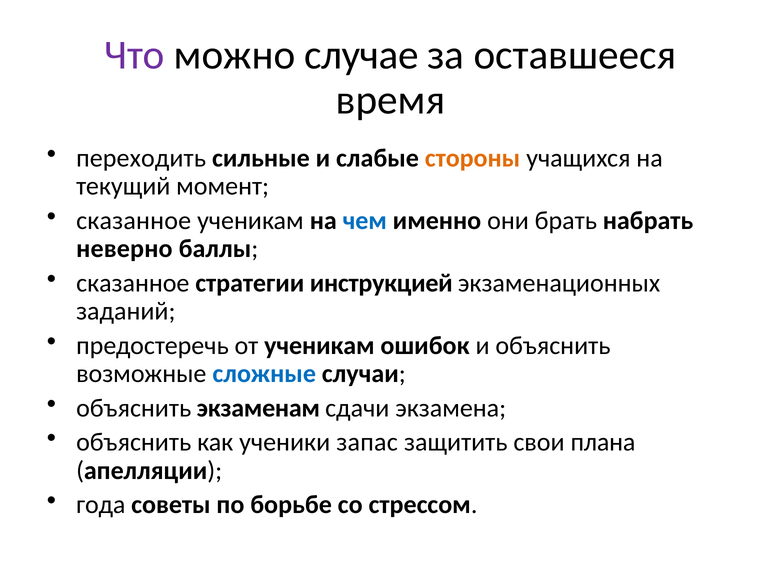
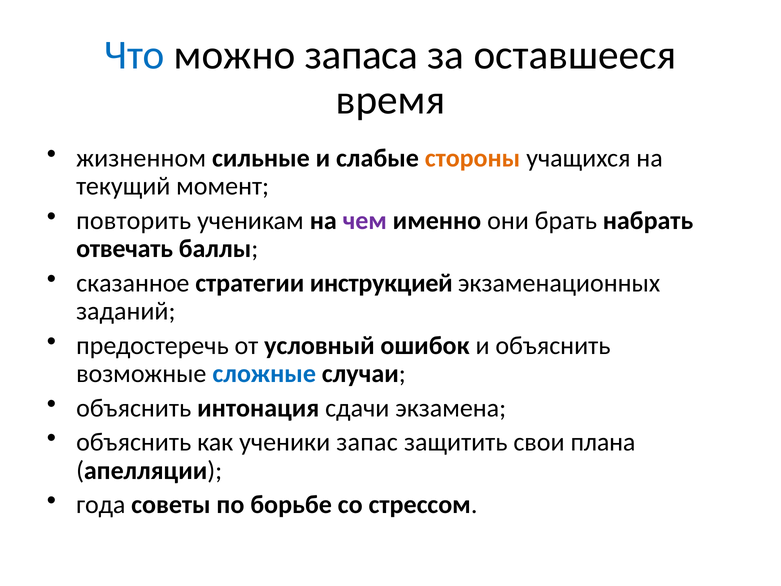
Что colour: purple -> blue (135, 55)
случае: случае -> запаса (361, 55)
переходить: переходить -> жизненном (141, 158)
сказанное: сказанное -> повторить (134, 220)
чем colour: blue -> purple (365, 220)
неверно: неверно -> отвечать (125, 249)
от ученикам: ученикам -> условный (319, 345)
экзаменам: экзаменам -> интонация (258, 408)
